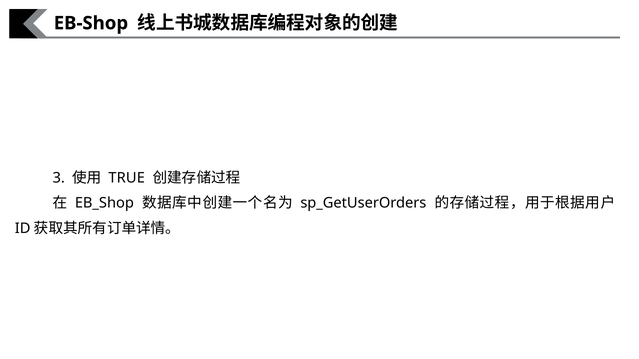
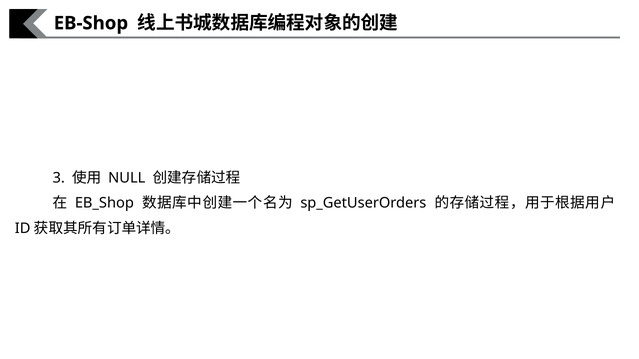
TRUE: TRUE -> NULL (127, 178)
